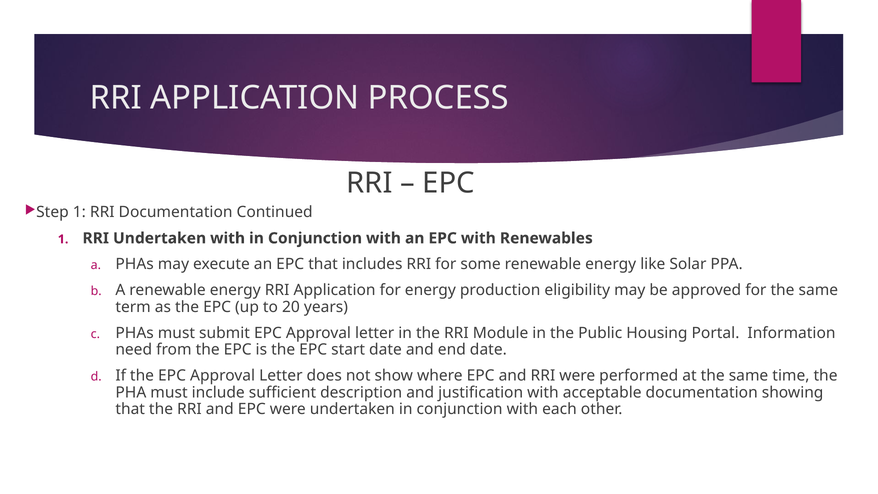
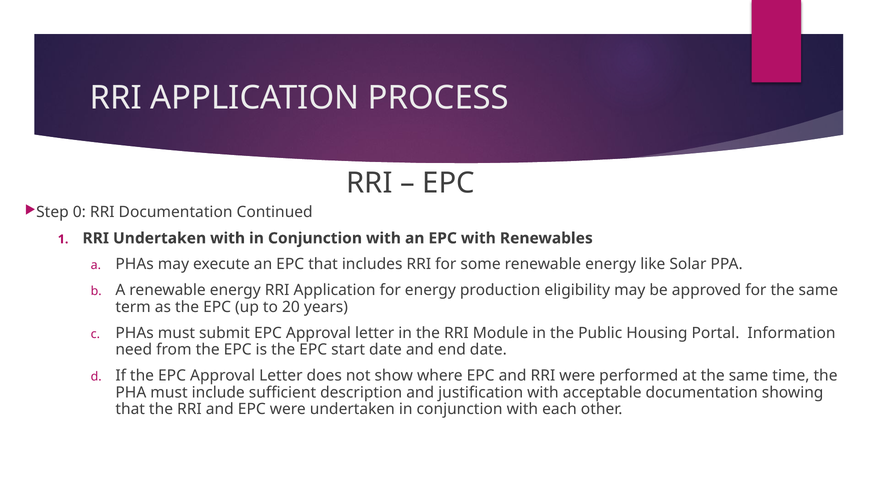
Step 1: 1 -> 0 (79, 212)
